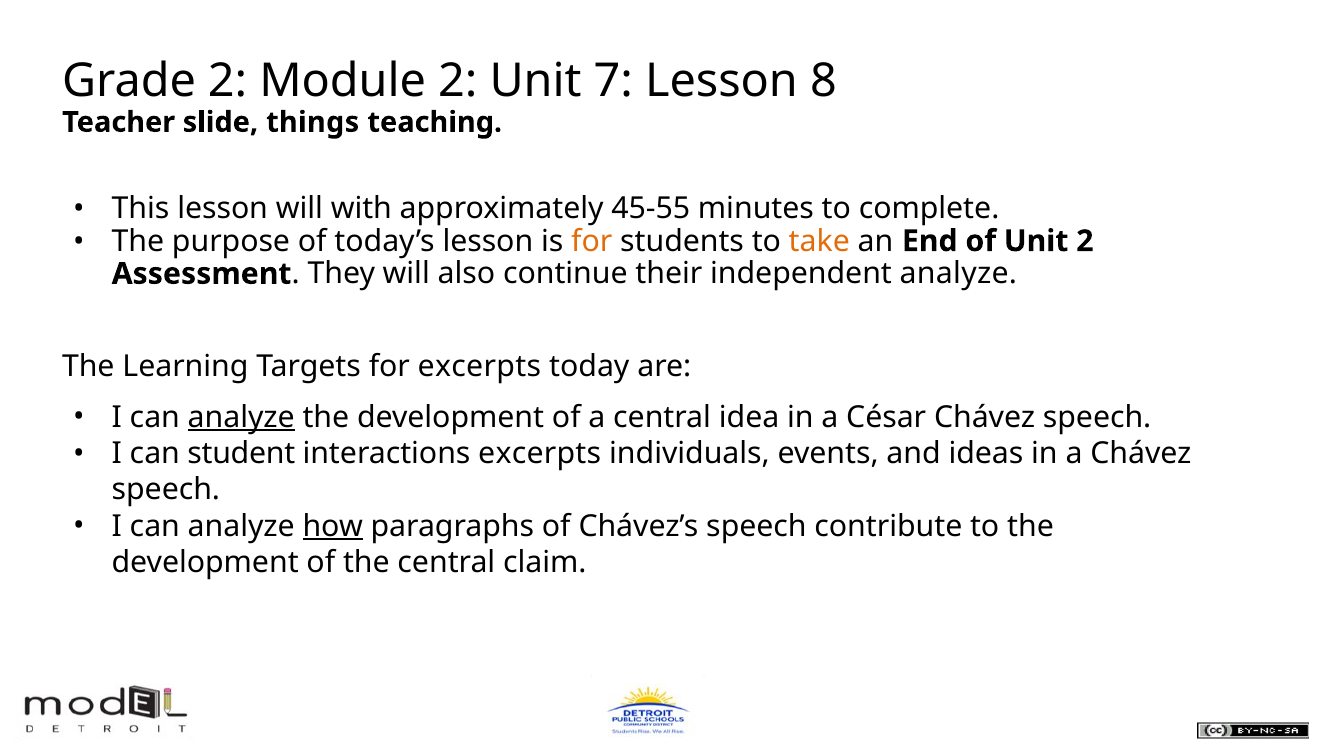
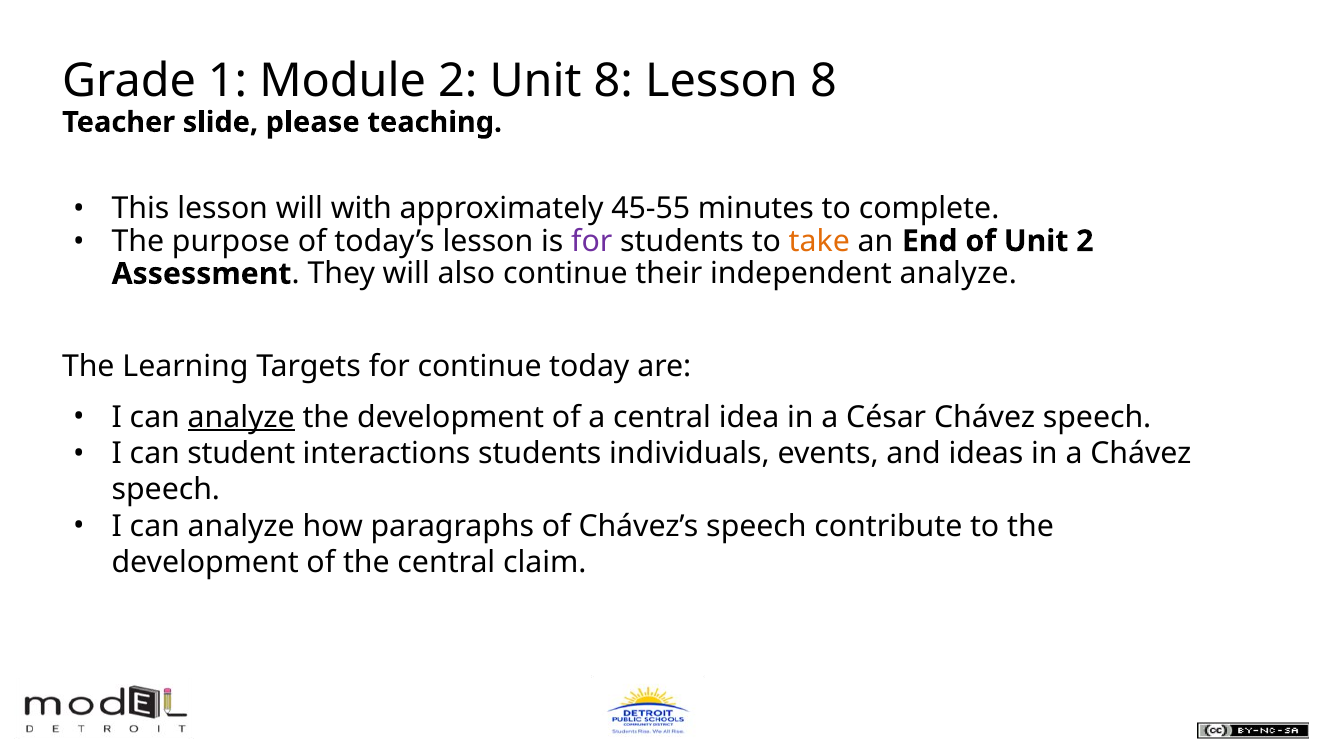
Grade 2: 2 -> 1 (228, 81)
Unit 7: 7 -> 8 (613, 81)
things: things -> please (313, 122)
for colour: orange -> purple (592, 241)
for excerpts: excerpts -> continue (480, 367)
interactions excerpts: excerpts -> students (540, 454)
how underline: present -> none (333, 527)
